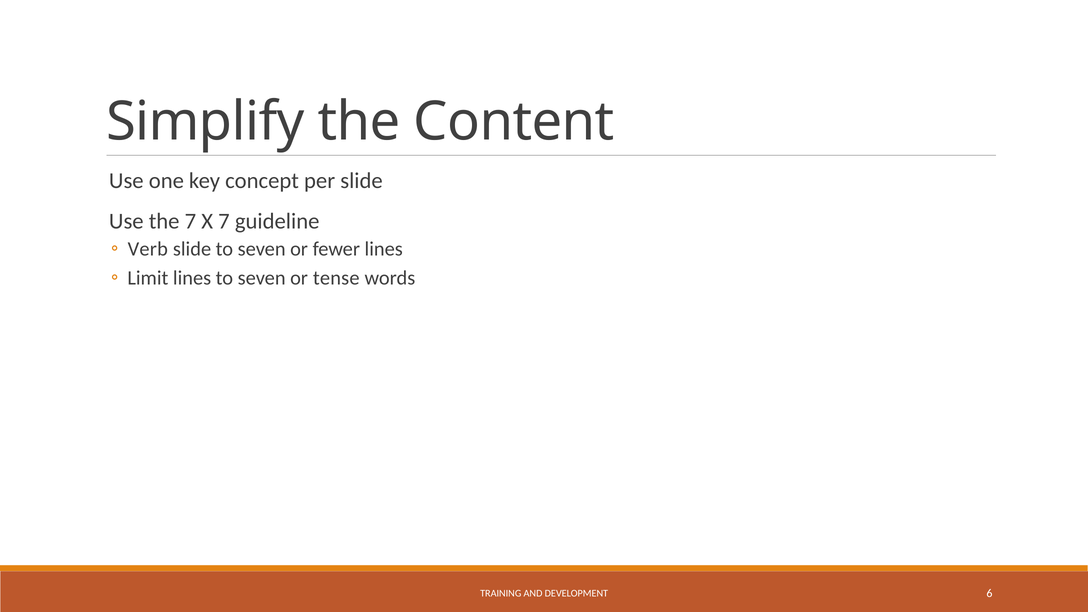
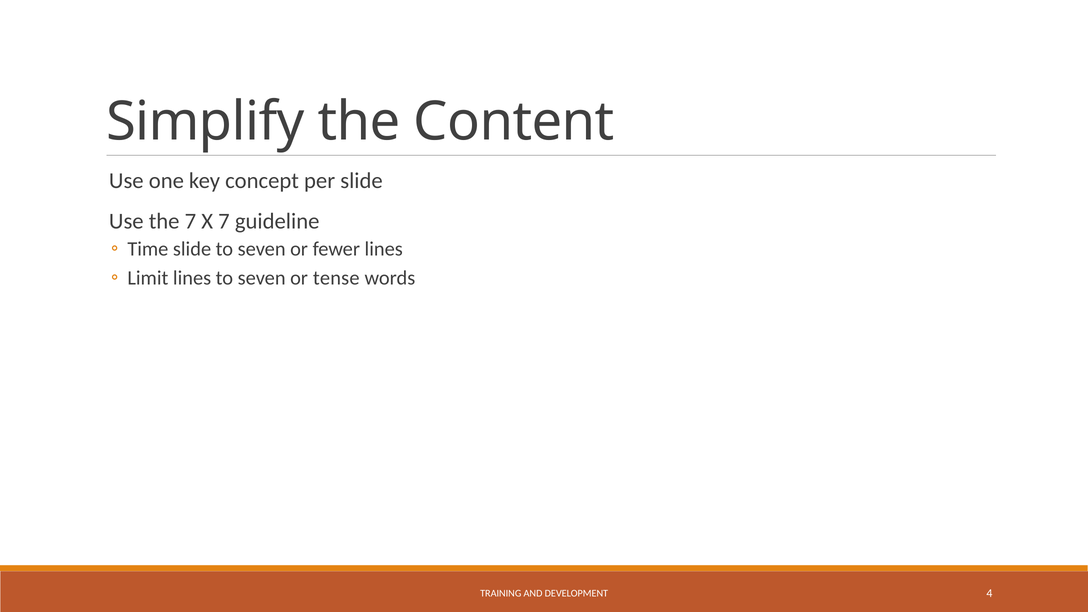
Verb: Verb -> Time (148, 249)
6: 6 -> 4 (989, 593)
